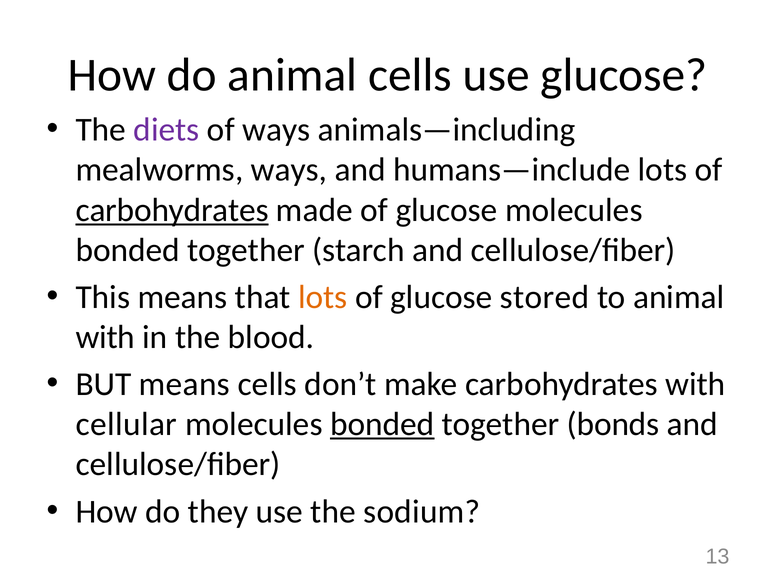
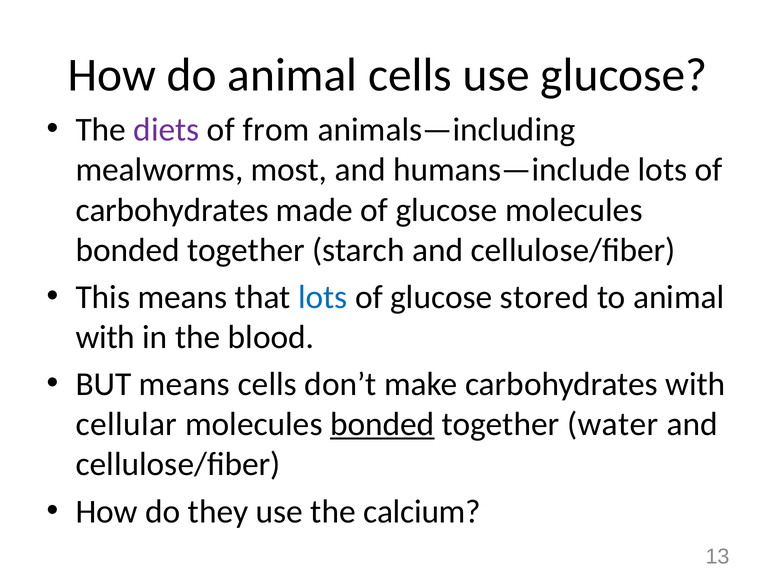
of ways: ways -> from (276, 130)
mealworms ways: ways -> most (289, 170)
carbohydrates underline: present -> none (172, 210)
lots colour: orange -> blue (323, 297)
bonds: bonds -> water (613, 424)
sodium: sodium -> calcium (422, 511)
